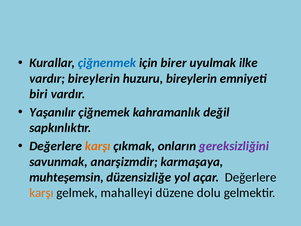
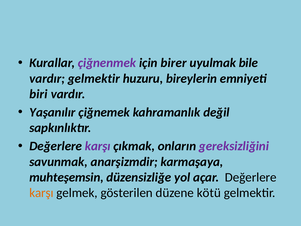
çiğnenmek colour: blue -> purple (107, 63)
ilke: ilke -> bile (248, 63)
vardır bireylerin: bireylerin -> gelmektir (94, 78)
karşı colour: orange -> purple (98, 146)
mahalleyi: mahalleyi -> gösterilen (127, 193)
dolu: dolu -> kötü (209, 193)
